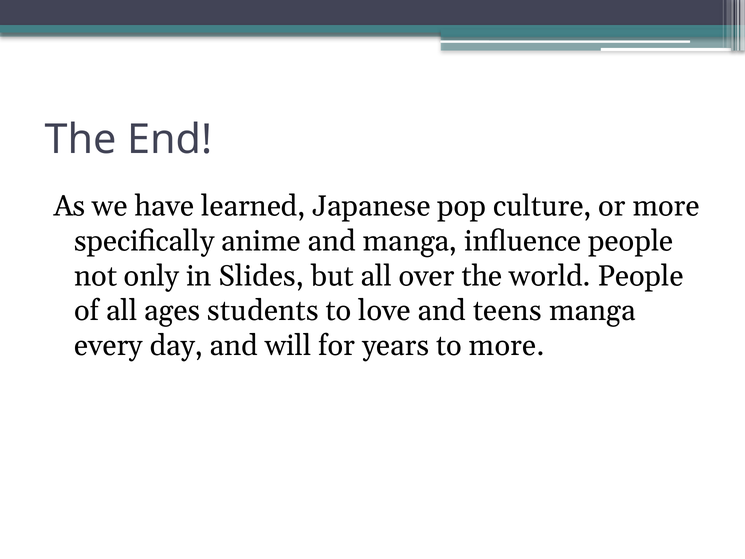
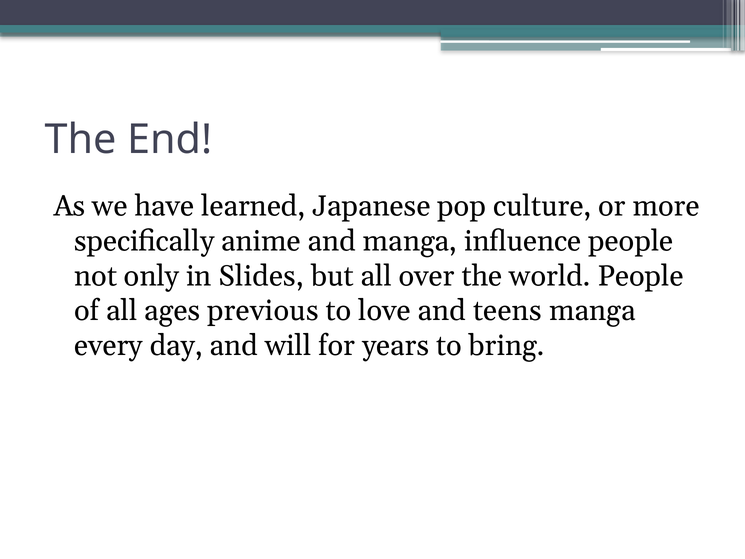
students: students -> previous (263, 311)
to more: more -> bring (507, 345)
